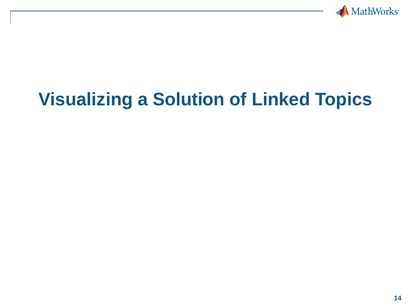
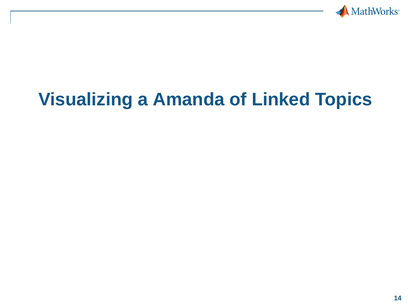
Solution: Solution -> Amanda (189, 100)
